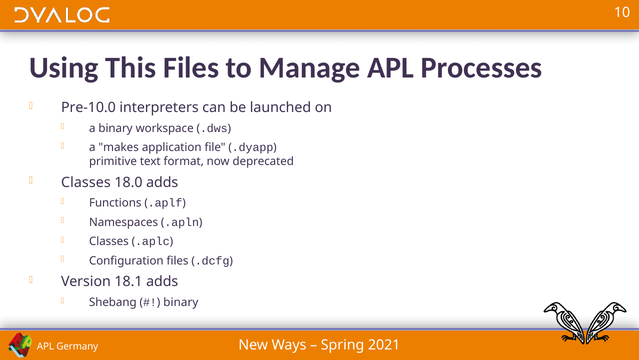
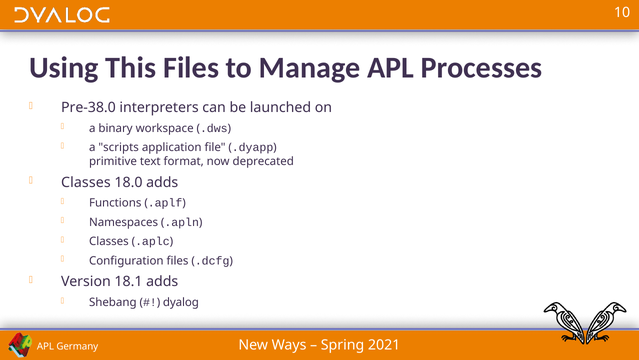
Pre-10.0: Pre-10.0 -> Pre-38.0 (88, 107)
makes: makes -> scripts (119, 147)
binary: binary -> dyalog (181, 302)
